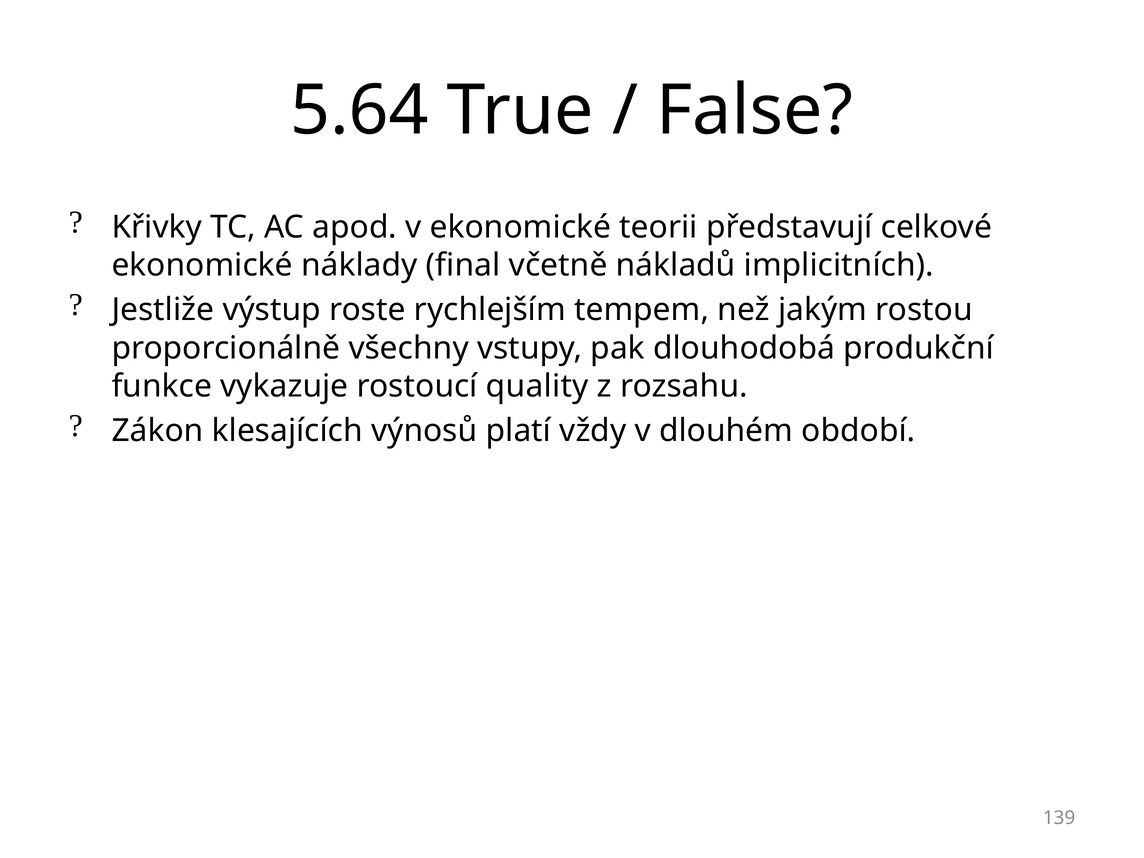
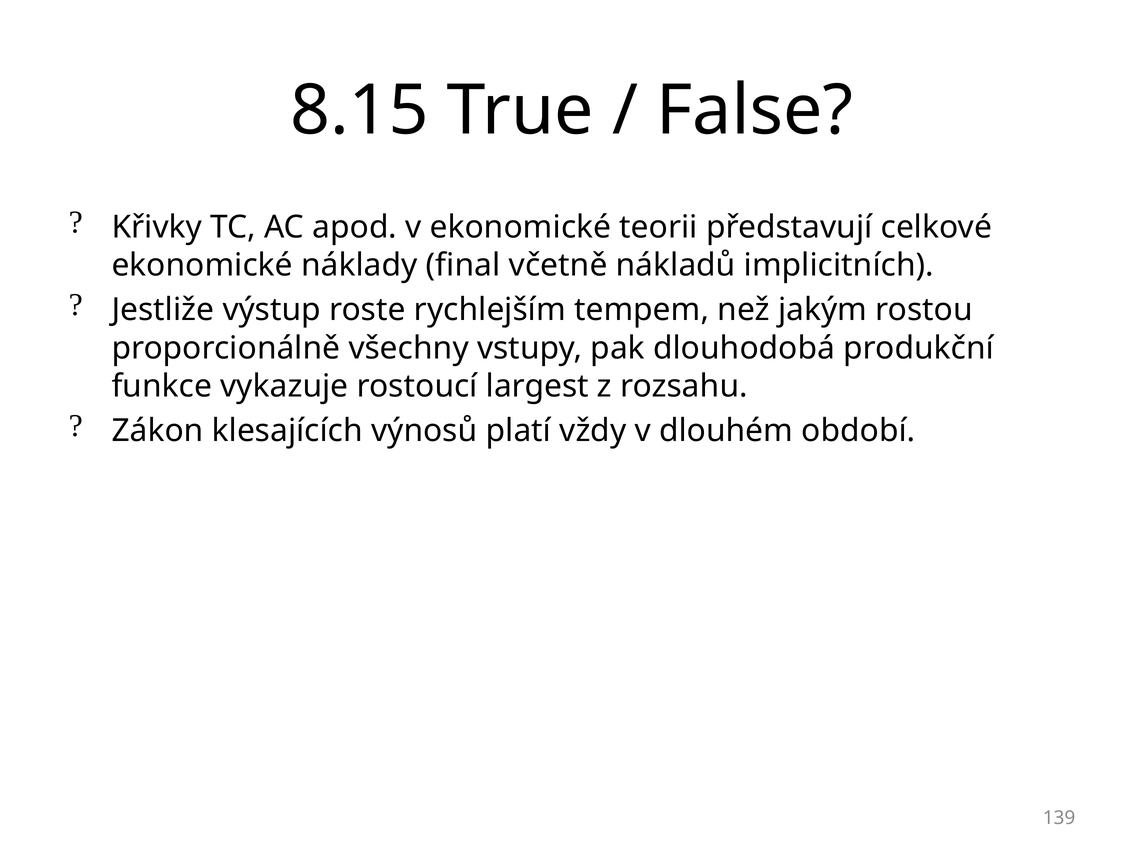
5.64: 5.64 -> 8.15 (360, 111)
quality: quality -> largest (537, 386)
